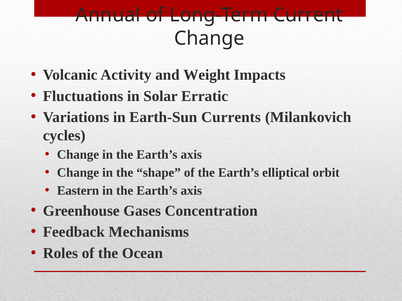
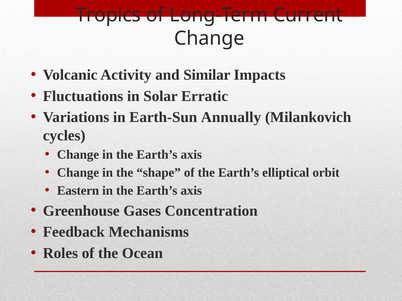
Annual: Annual -> Tropics (108, 15)
Weight: Weight -> Similar (207, 75)
Currents: Currents -> Annually (231, 118)
